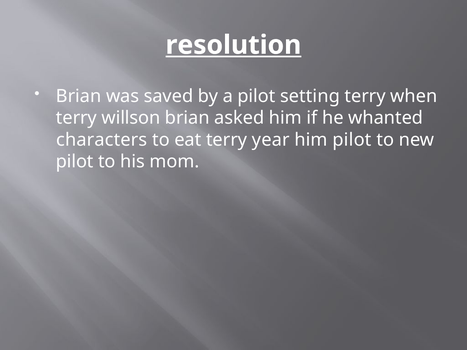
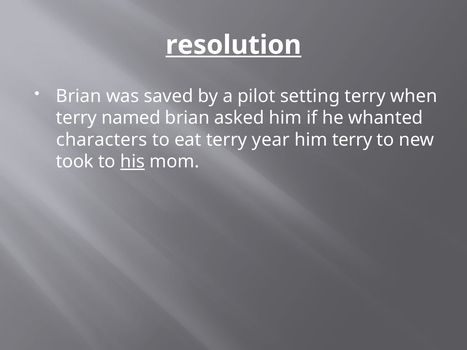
willson: willson -> named (131, 118)
him pilot: pilot -> terry (352, 140)
pilot: pilot -> took (75, 162)
his underline: none -> present (132, 162)
